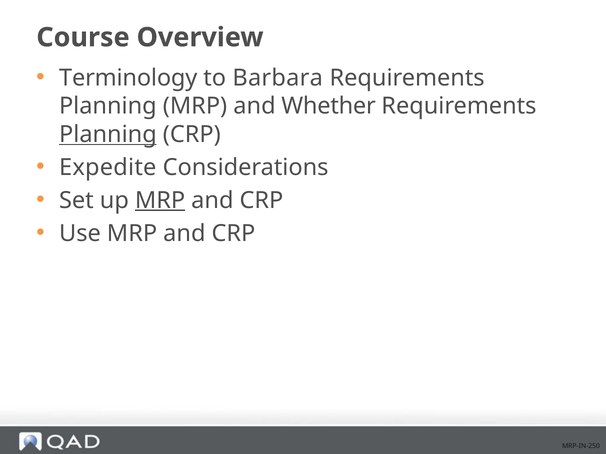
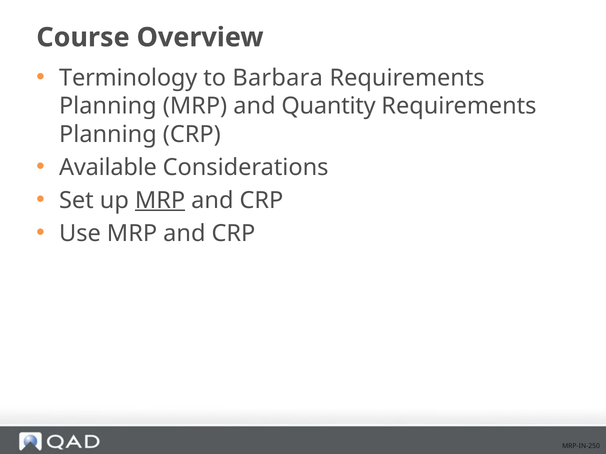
Whether: Whether -> Quantity (329, 106)
Planning underline: present -> none (108, 135)
Expedite: Expedite -> Available (108, 168)
